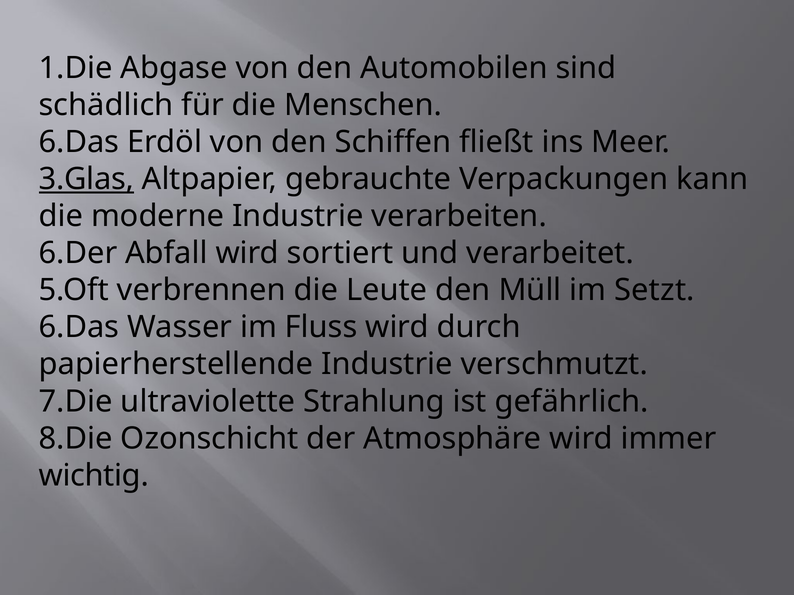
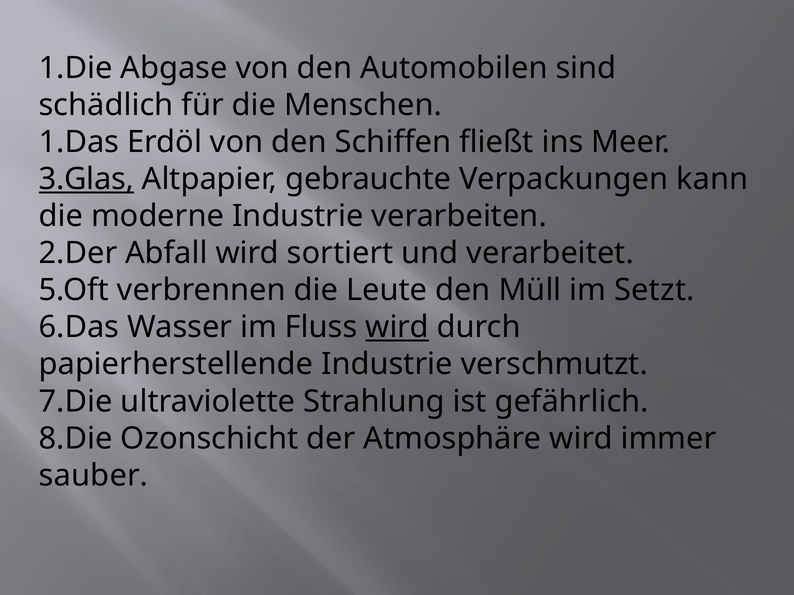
6.Das: 6.Das -> 1.Das (79, 142)
6.Der: 6.Der -> 2.Der (78, 253)
wird underline: none -> present (397, 328)
wichtig: wichtig -> sauber (94, 476)
